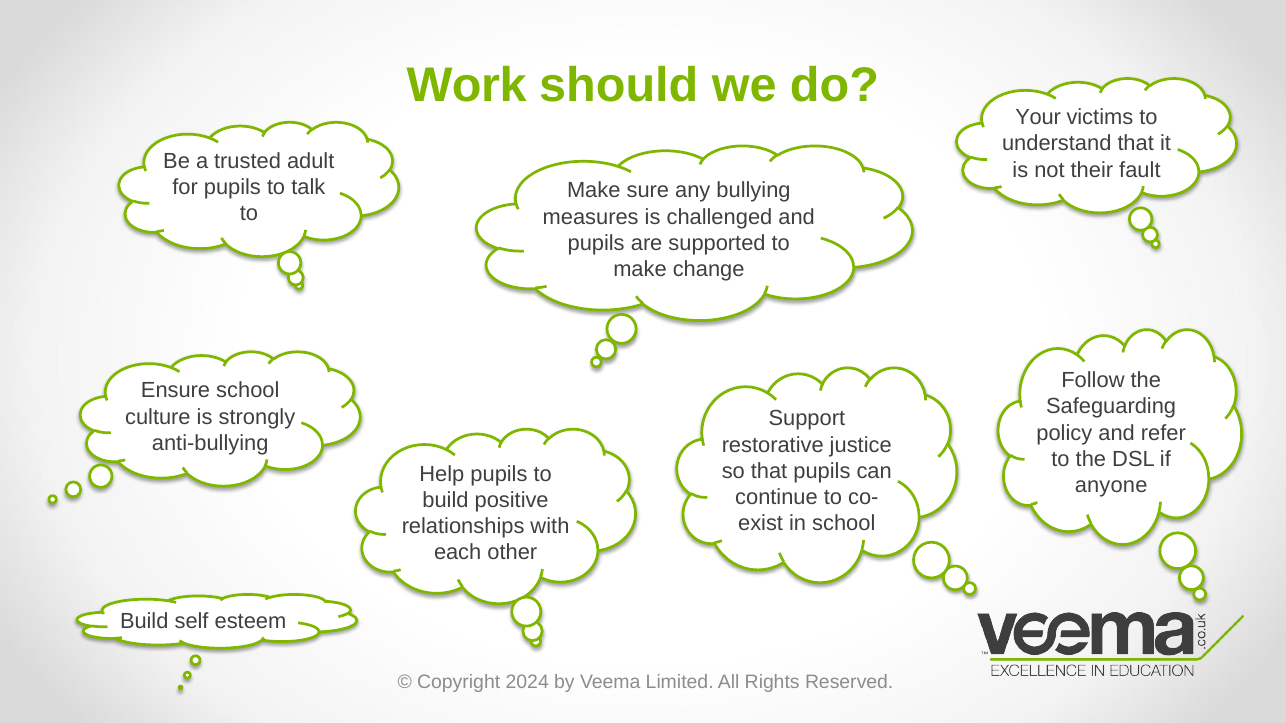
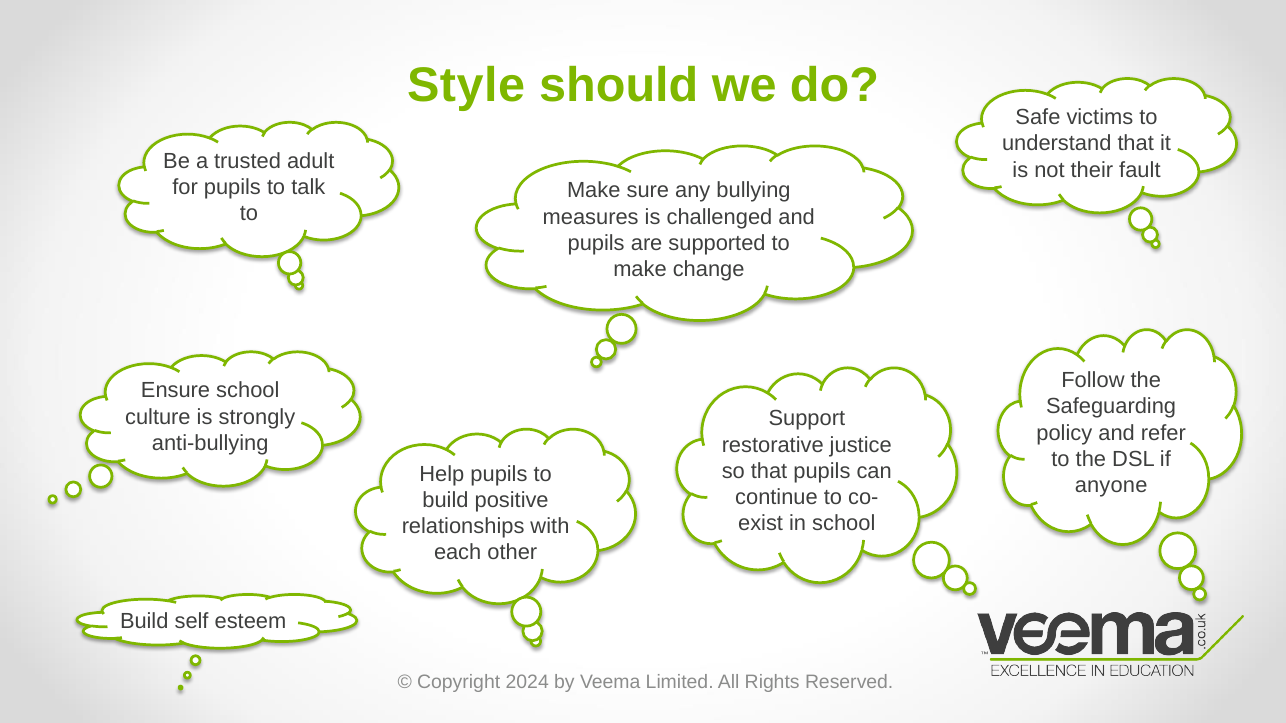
Work: Work -> Style (466, 85)
Your: Your -> Safe (1038, 117)
